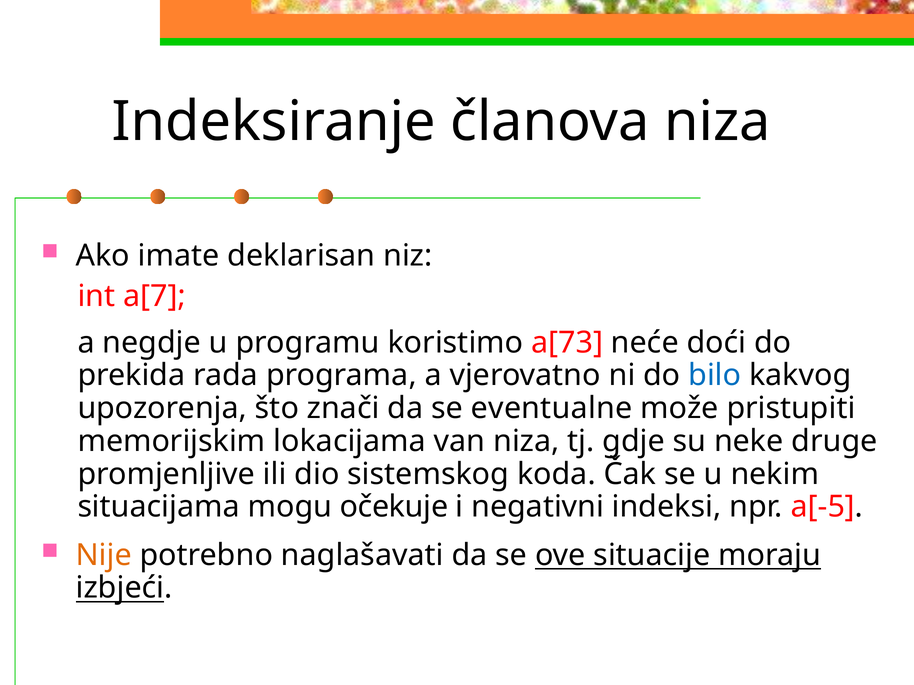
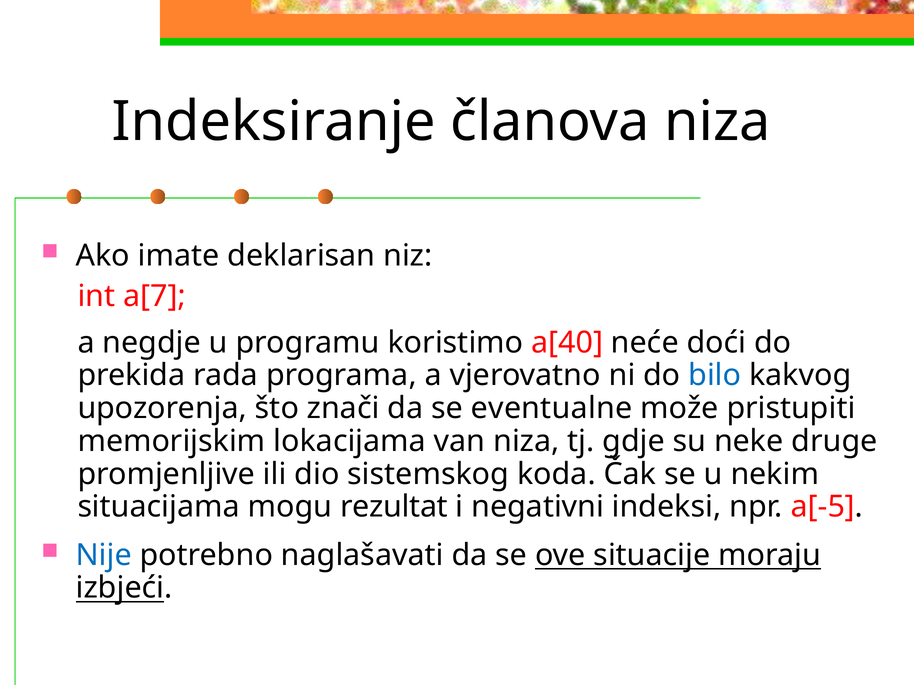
a[73: a[73 -> a[40 (567, 343)
očekuje: očekuje -> rezultat (394, 507)
Nije colour: orange -> blue (104, 555)
